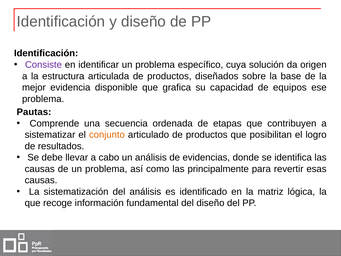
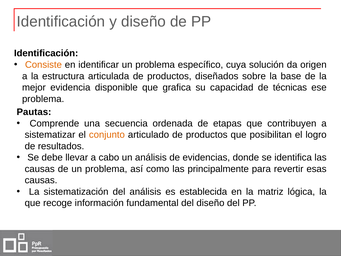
Consiste colour: purple -> orange (43, 65)
equipos: equipos -> técnicas (290, 87)
identificado: identificado -> establecida (203, 192)
